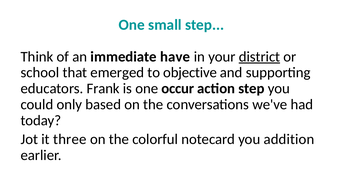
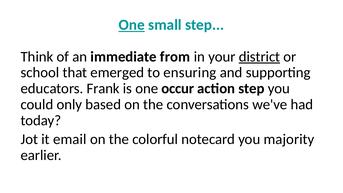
One underline: none -> present (132, 25)
have: have -> from (175, 57)
objective: objective -> ensuring (190, 73)
three: three -> email (70, 139)
addition: addition -> majority (289, 139)
